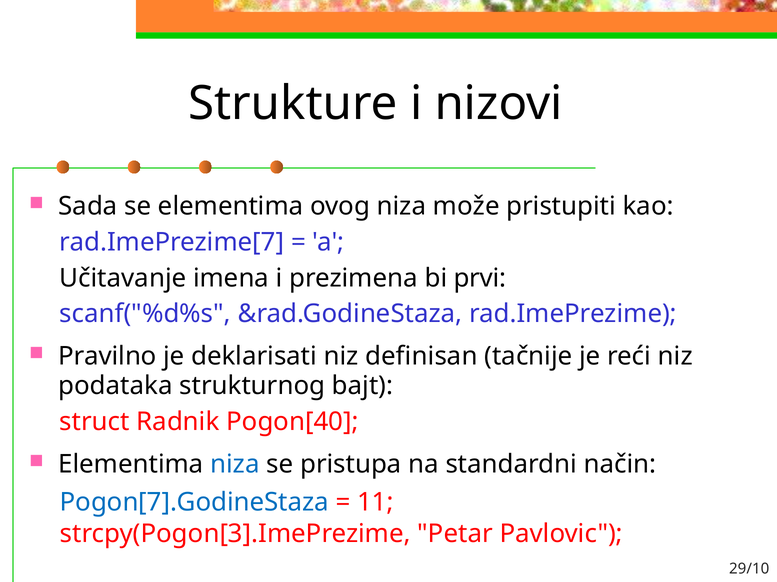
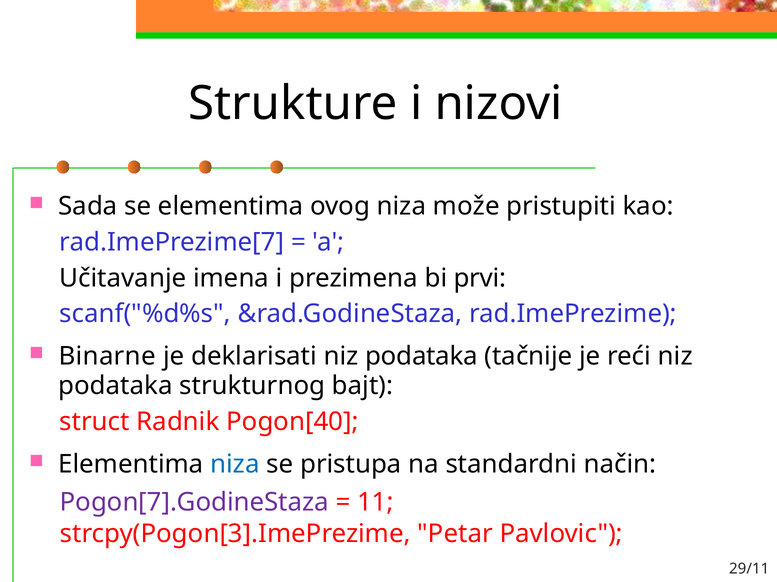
Pravilno: Pravilno -> Binarne (107, 357)
deklarisati niz definisan: definisan -> podataka (422, 357)
Pogon[7].GodineStaza colour: blue -> purple (194, 503)
29/10: 29/10 -> 29/11 (749, 570)
